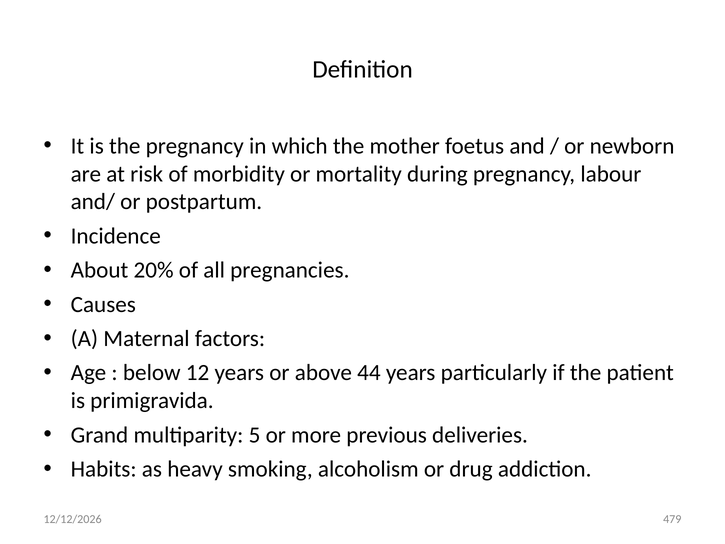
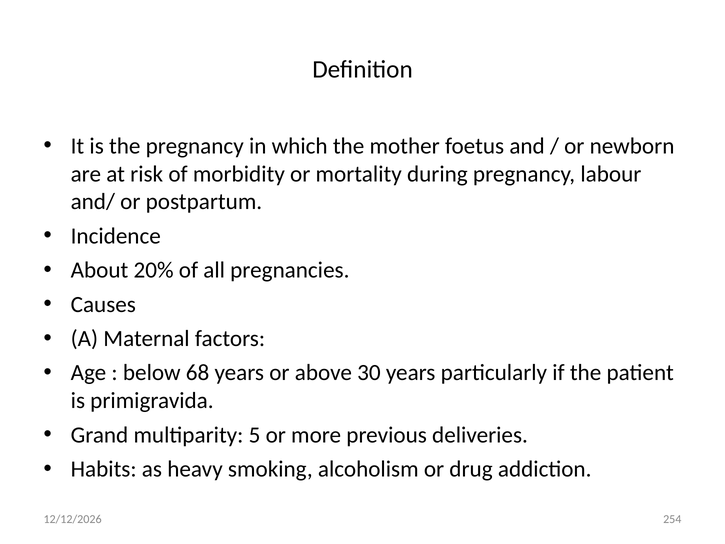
12: 12 -> 68 (198, 373)
44: 44 -> 30 (369, 373)
479: 479 -> 254 (672, 519)
